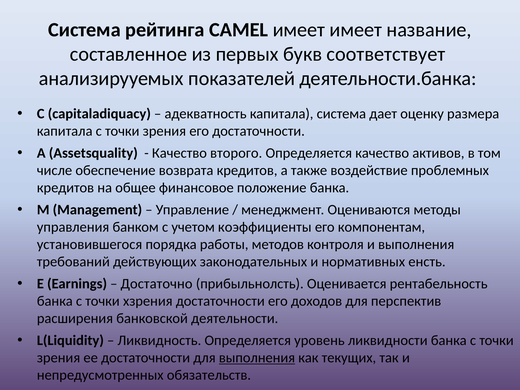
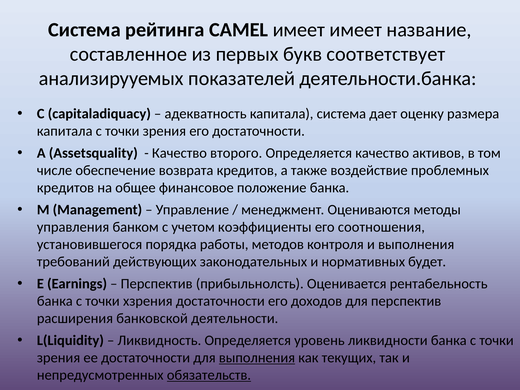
компонентам: компонентам -> соотношения (381, 227)
енсть: енсть -> будет (427, 262)
Достаточно: Достаточно -> Перспектив (157, 284)
обязательств underline: none -> present (209, 375)
